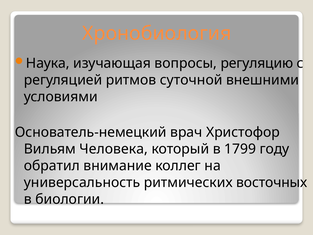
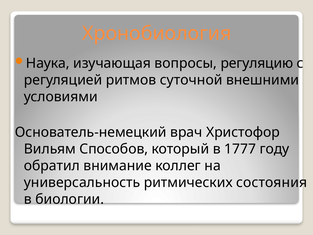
Человека: Человека -> Способов (114, 149)
1799: 1799 -> 1777 (240, 149)
восточных: восточных -> состояния (272, 182)
